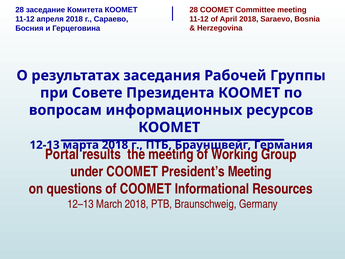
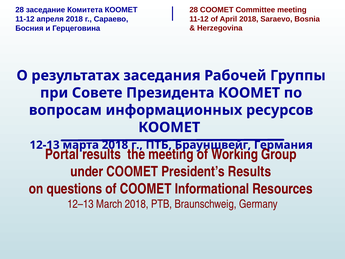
President’s Meeting: Meeting -> Results (250, 171)
